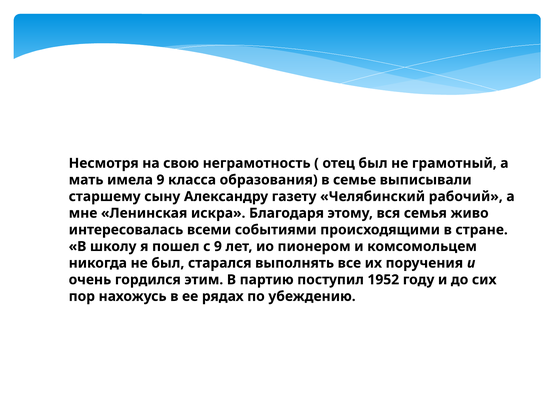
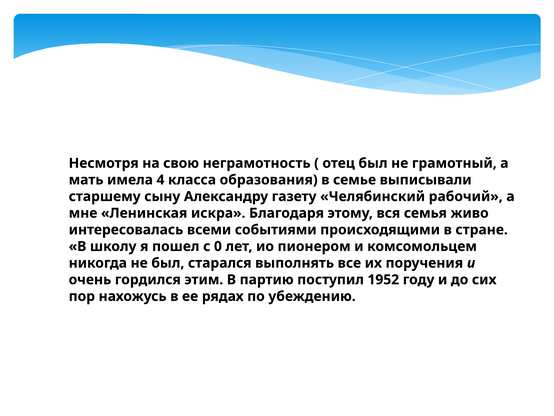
имела 9: 9 -> 4 (160, 180)
с 9: 9 -> 0 (218, 246)
